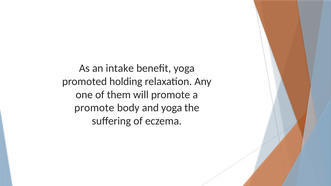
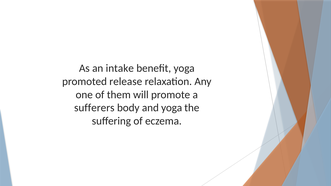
holding: holding -> release (126, 81)
promote: promote -> sufferers (94, 108)
